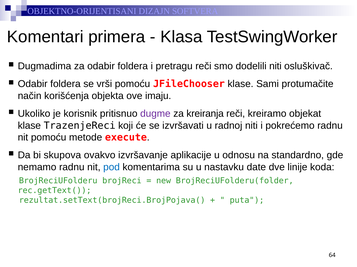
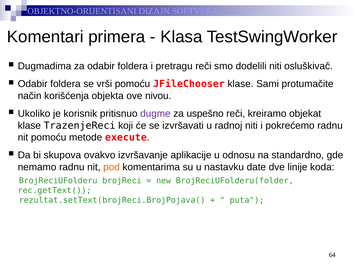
imaju: imaju -> nivou (158, 96)
kreiranja: kreiranja -> uspešno (205, 114)
pod colour: blue -> orange (112, 168)
